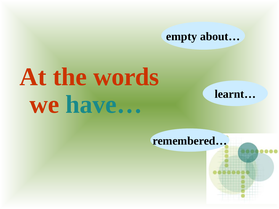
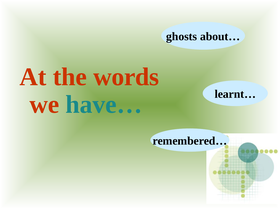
empty: empty -> ghosts (182, 37)
